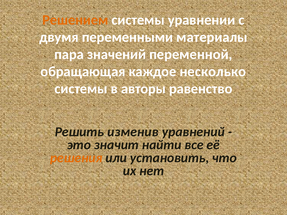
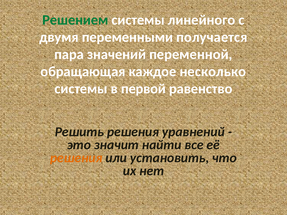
Решением colour: orange -> green (75, 20)
уравнении: уравнении -> линейного (202, 20)
материалы: материалы -> получается (212, 37)
авторы: авторы -> первой (143, 89)
Решить изменив: изменив -> решения (133, 132)
